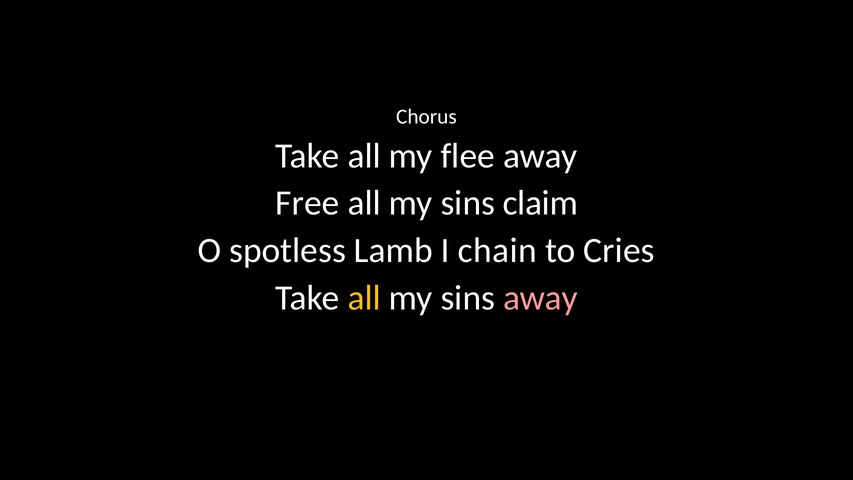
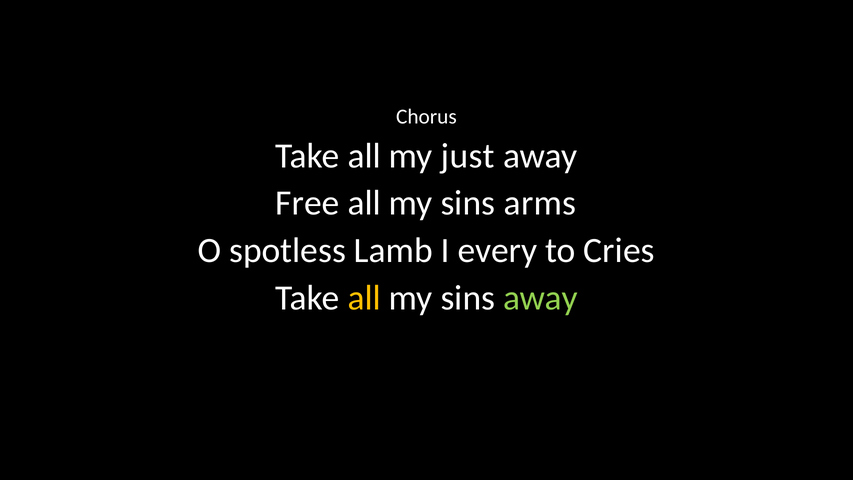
flee: flee -> just (468, 156)
claim: claim -> arms (540, 203)
chain: chain -> every (498, 250)
away colour: pink -> light green (540, 298)
